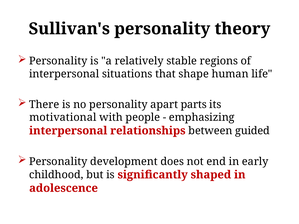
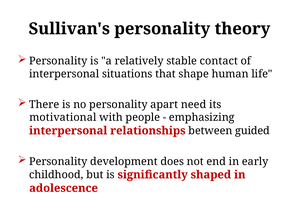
regions: regions -> contact (219, 61)
parts: parts -> need (194, 105)
